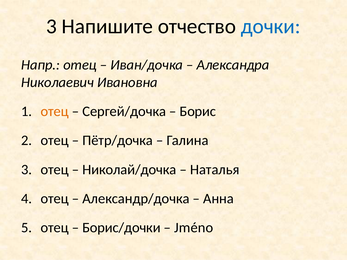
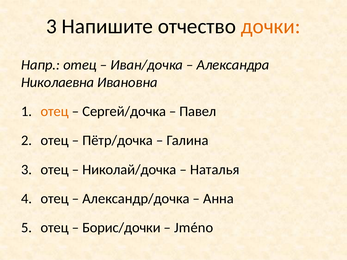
дочки colour: blue -> orange (271, 26)
Николаевич: Николаевич -> Николаевна (58, 82)
Борис: Борис -> Павел (198, 111)
